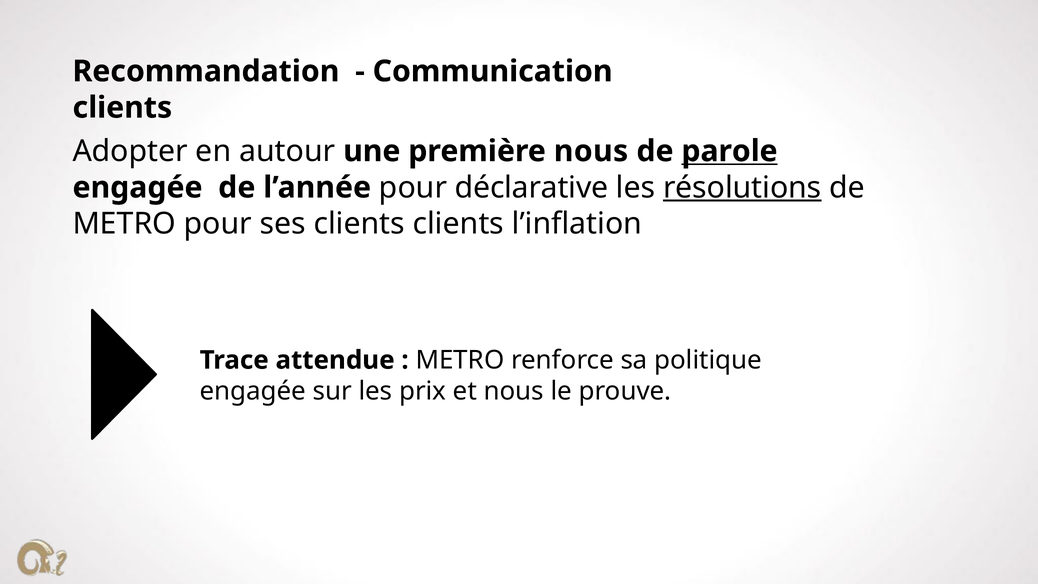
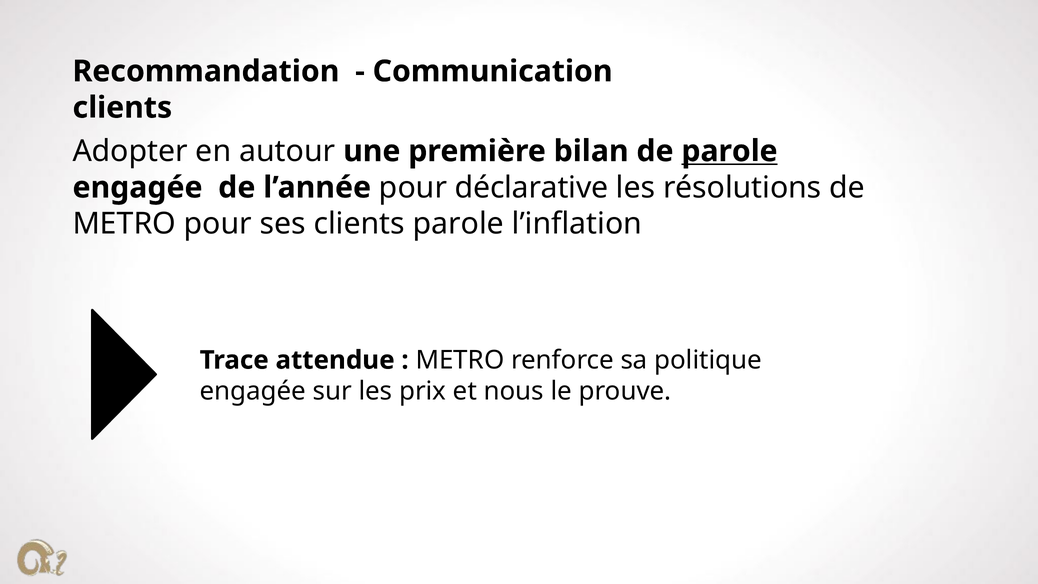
première nous: nous -> bilan (591, 151)
résolutions underline: present -> none (742, 187)
clients clients: clients -> parole (458, 224)
